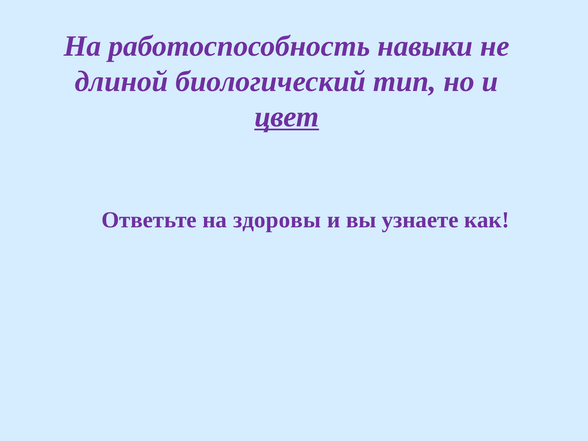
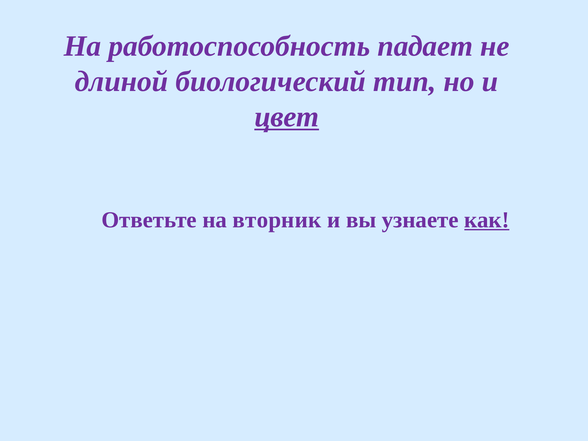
навыки: навыки -> падает (425, 46)
здоровы: здоровы -> вторник (277, 220)
как underline: none -> present (487, 220)
